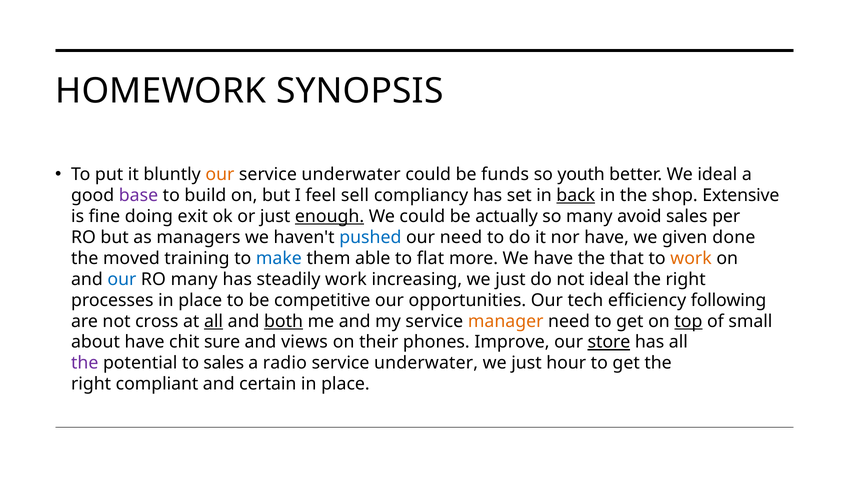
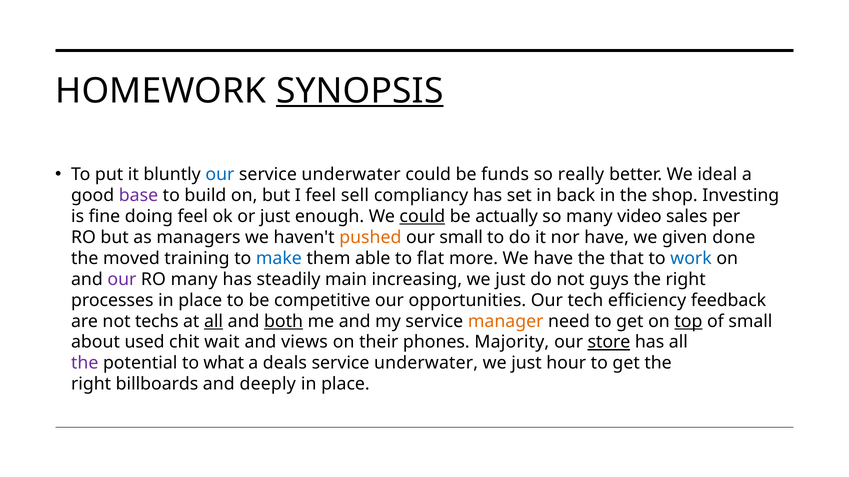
SYNOPSIS underline: none -> present (360, 91)
our colour: orange -> blue (220, 175)
youth: youth -> really (581, 175)
back underline: present -> none (576, 196)
Extensive: Extensive -> Investing (741, 196)
doing exit: exit -> feel (193, 217)
enough underline: present -> none (330, 217)
could underline: none -> present (422, 217)
avoid: avoid -> video (639, 217)
pushed colour: blue -> orange (370, 238)
our need: need -> small (461, 238)
work colour: orange -> blue (691, 259)
our colour: blue -> purple (122, 280)
steadily work: work -> main (346, 280)
not ideal: ideal -> guys (609, 280)
following: following -> feedback (729, 301)
cross: cross -> techs (157, 322)
about have: have -> used (145, 343)
sure: sure -> wait (222, 343)
Improve: Improve -> Majority (512, 343)
to sales: sales -> what (224, 364)
radio: radio -> deals (285, 364)
compliant: compliant -> billboards (157, 385)
certain: certain -> deeply (268, 385)
